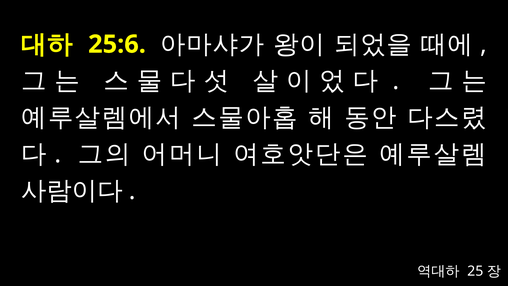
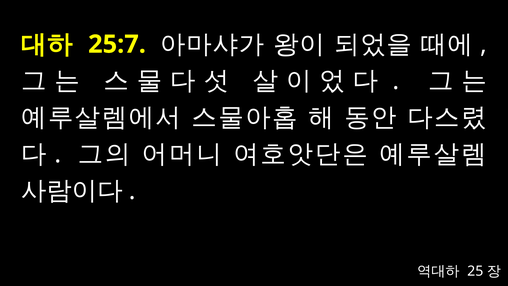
25:6: 25:6 -> 25:7 (117, 44)
